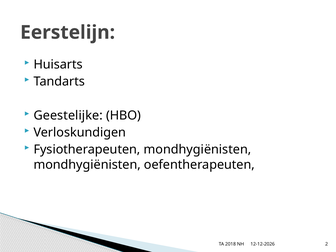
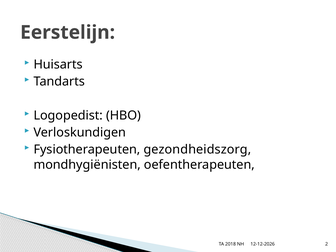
Geestelijke: Geestelijke -> Logopedist (68, 116)
Fysiotherapeuten mondhygiënisten: mondhygiënisten -> gezondheidszorg (197, 150)
